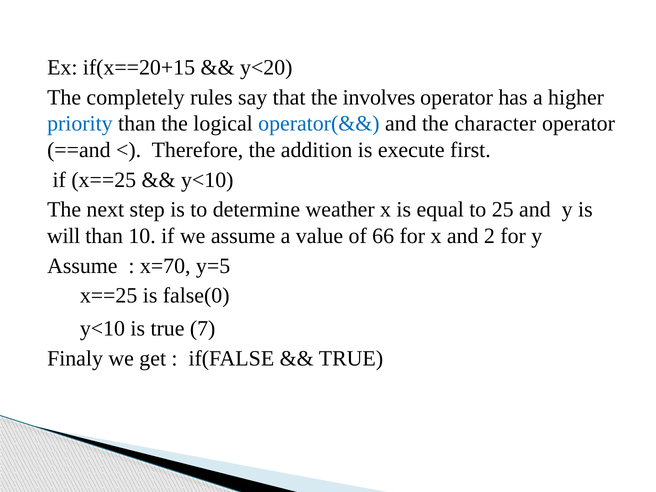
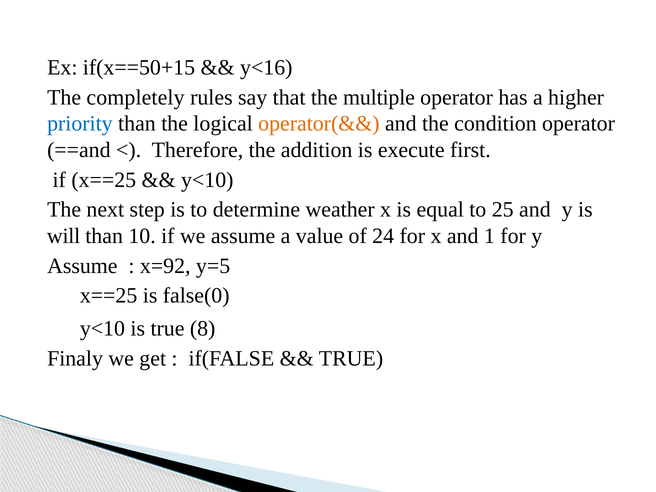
if(x==20+15: if(x==20+15 -> if(x==50+15 (139, 68)
y<20: y<20 -> y<16 (266, 68)
involves: involves -> multiple (379, 97)
operator(&& colour: blue -> orange (319, 124)
character: character -> condition (495, 124)
66: 66 -> 24 (383, 236)
2: 2 -> 1 (489, 236)
x=70: x=70 -> x=92 (165, 266)
7: 7 -> 8 (203, 328)
